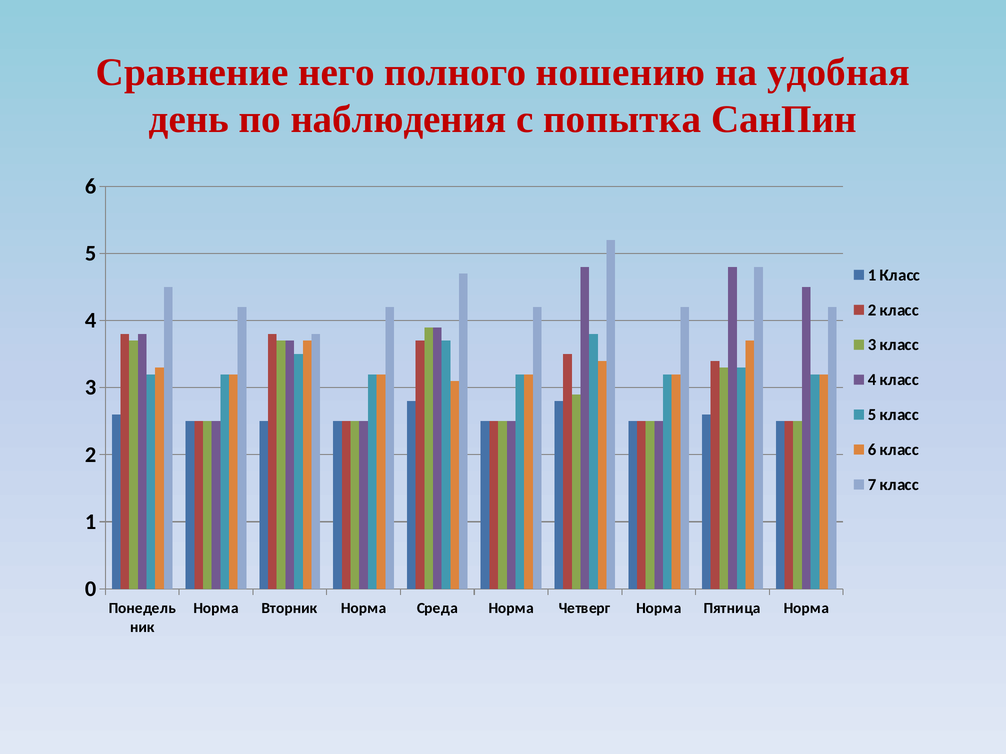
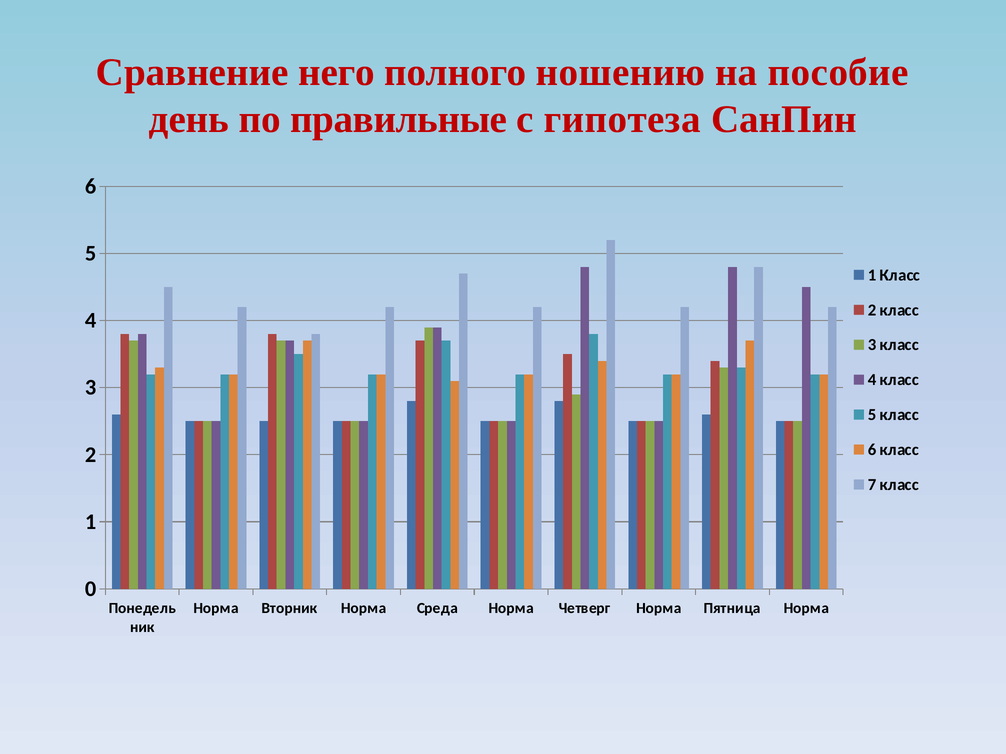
удобная: удобная -> пособие (838, 72)
наблюдения: наблюдения -> правильные (399, 119)
попытка: попытка -> гипотеза (622, 119)
